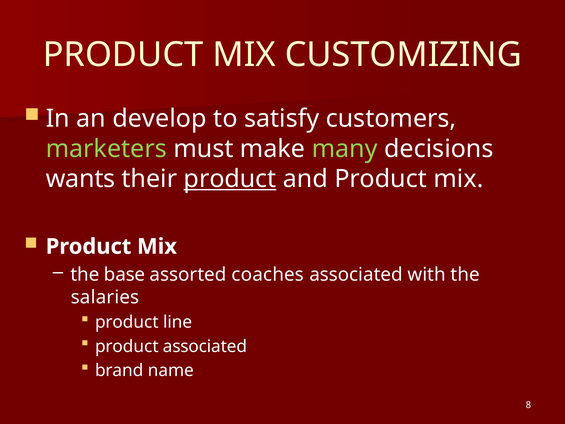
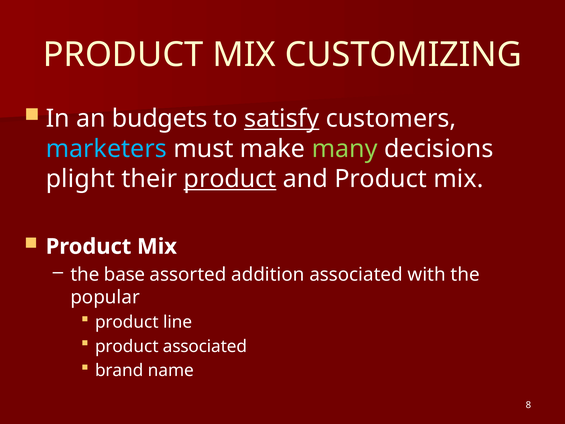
develop: develop -> budgets (160, 119)
satisfy underline: none -> present (282, 119)
marketers colour: light green -> light blue (106, 149)
wants: wants -> plight (80, 179)
coaches: coaches -> addition (268, 274)
salaries: salaries -> popular (105, 297)
